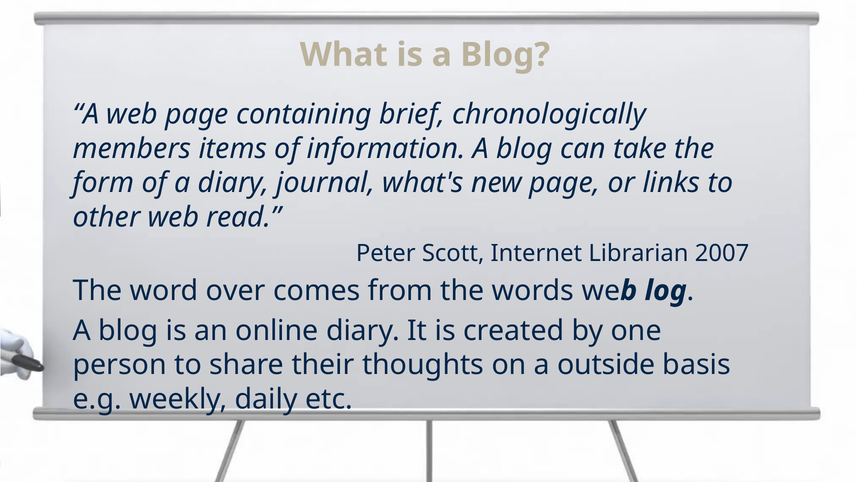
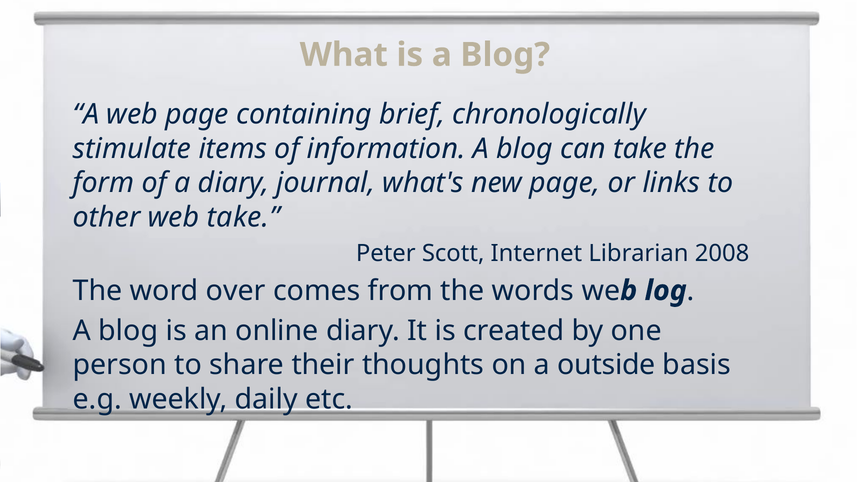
members: members -> stimulate (132, 149)
web read: read -> take (243, 217)
2007: 2007 -> 2008 (722, 253)
